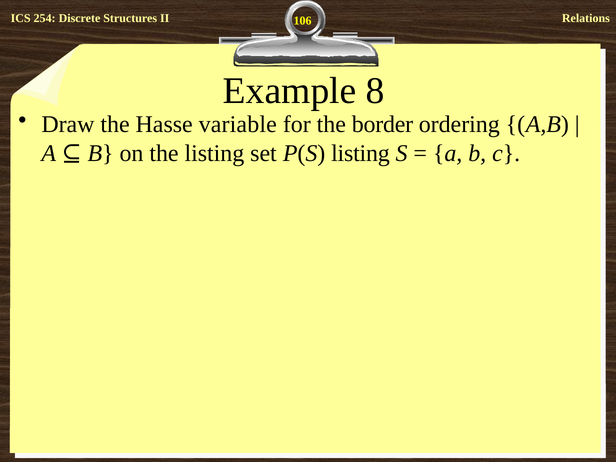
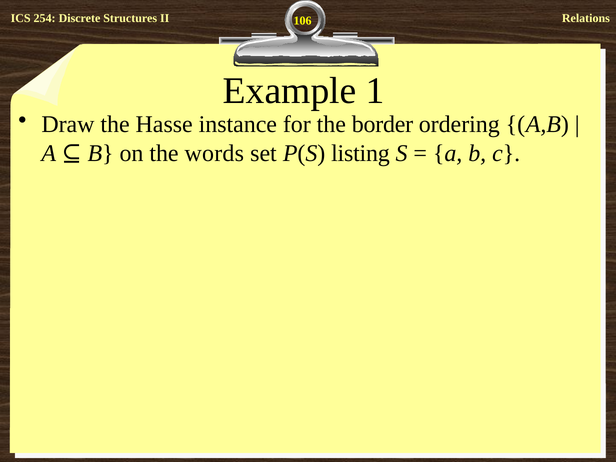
8: 8 -> 1 (375, 91)
variable: variable -> instance (238, 124)
the listing: listing -> words (214, 153)
